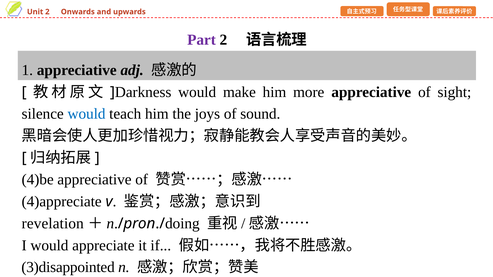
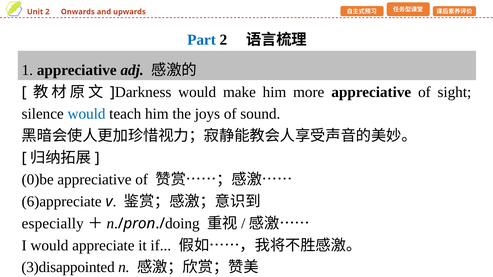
Part colour: purple -> blue (202, 40)
4)be: 4)be -> 0)be (38, 180)
4)appreciate: 4)appreciate -> 6)appreciate (62, 202)
revelation: revelation -> especially (53, 224)
